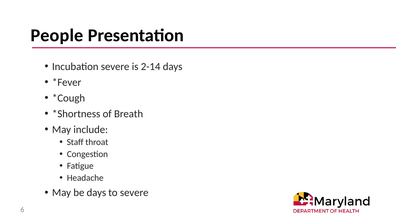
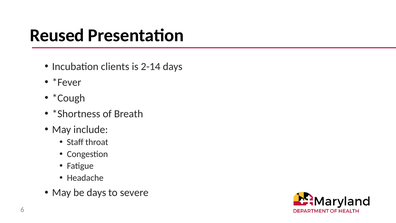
People: People -> Reused (57, 35)
Incubation severe: severe -> clients (115, 67)
